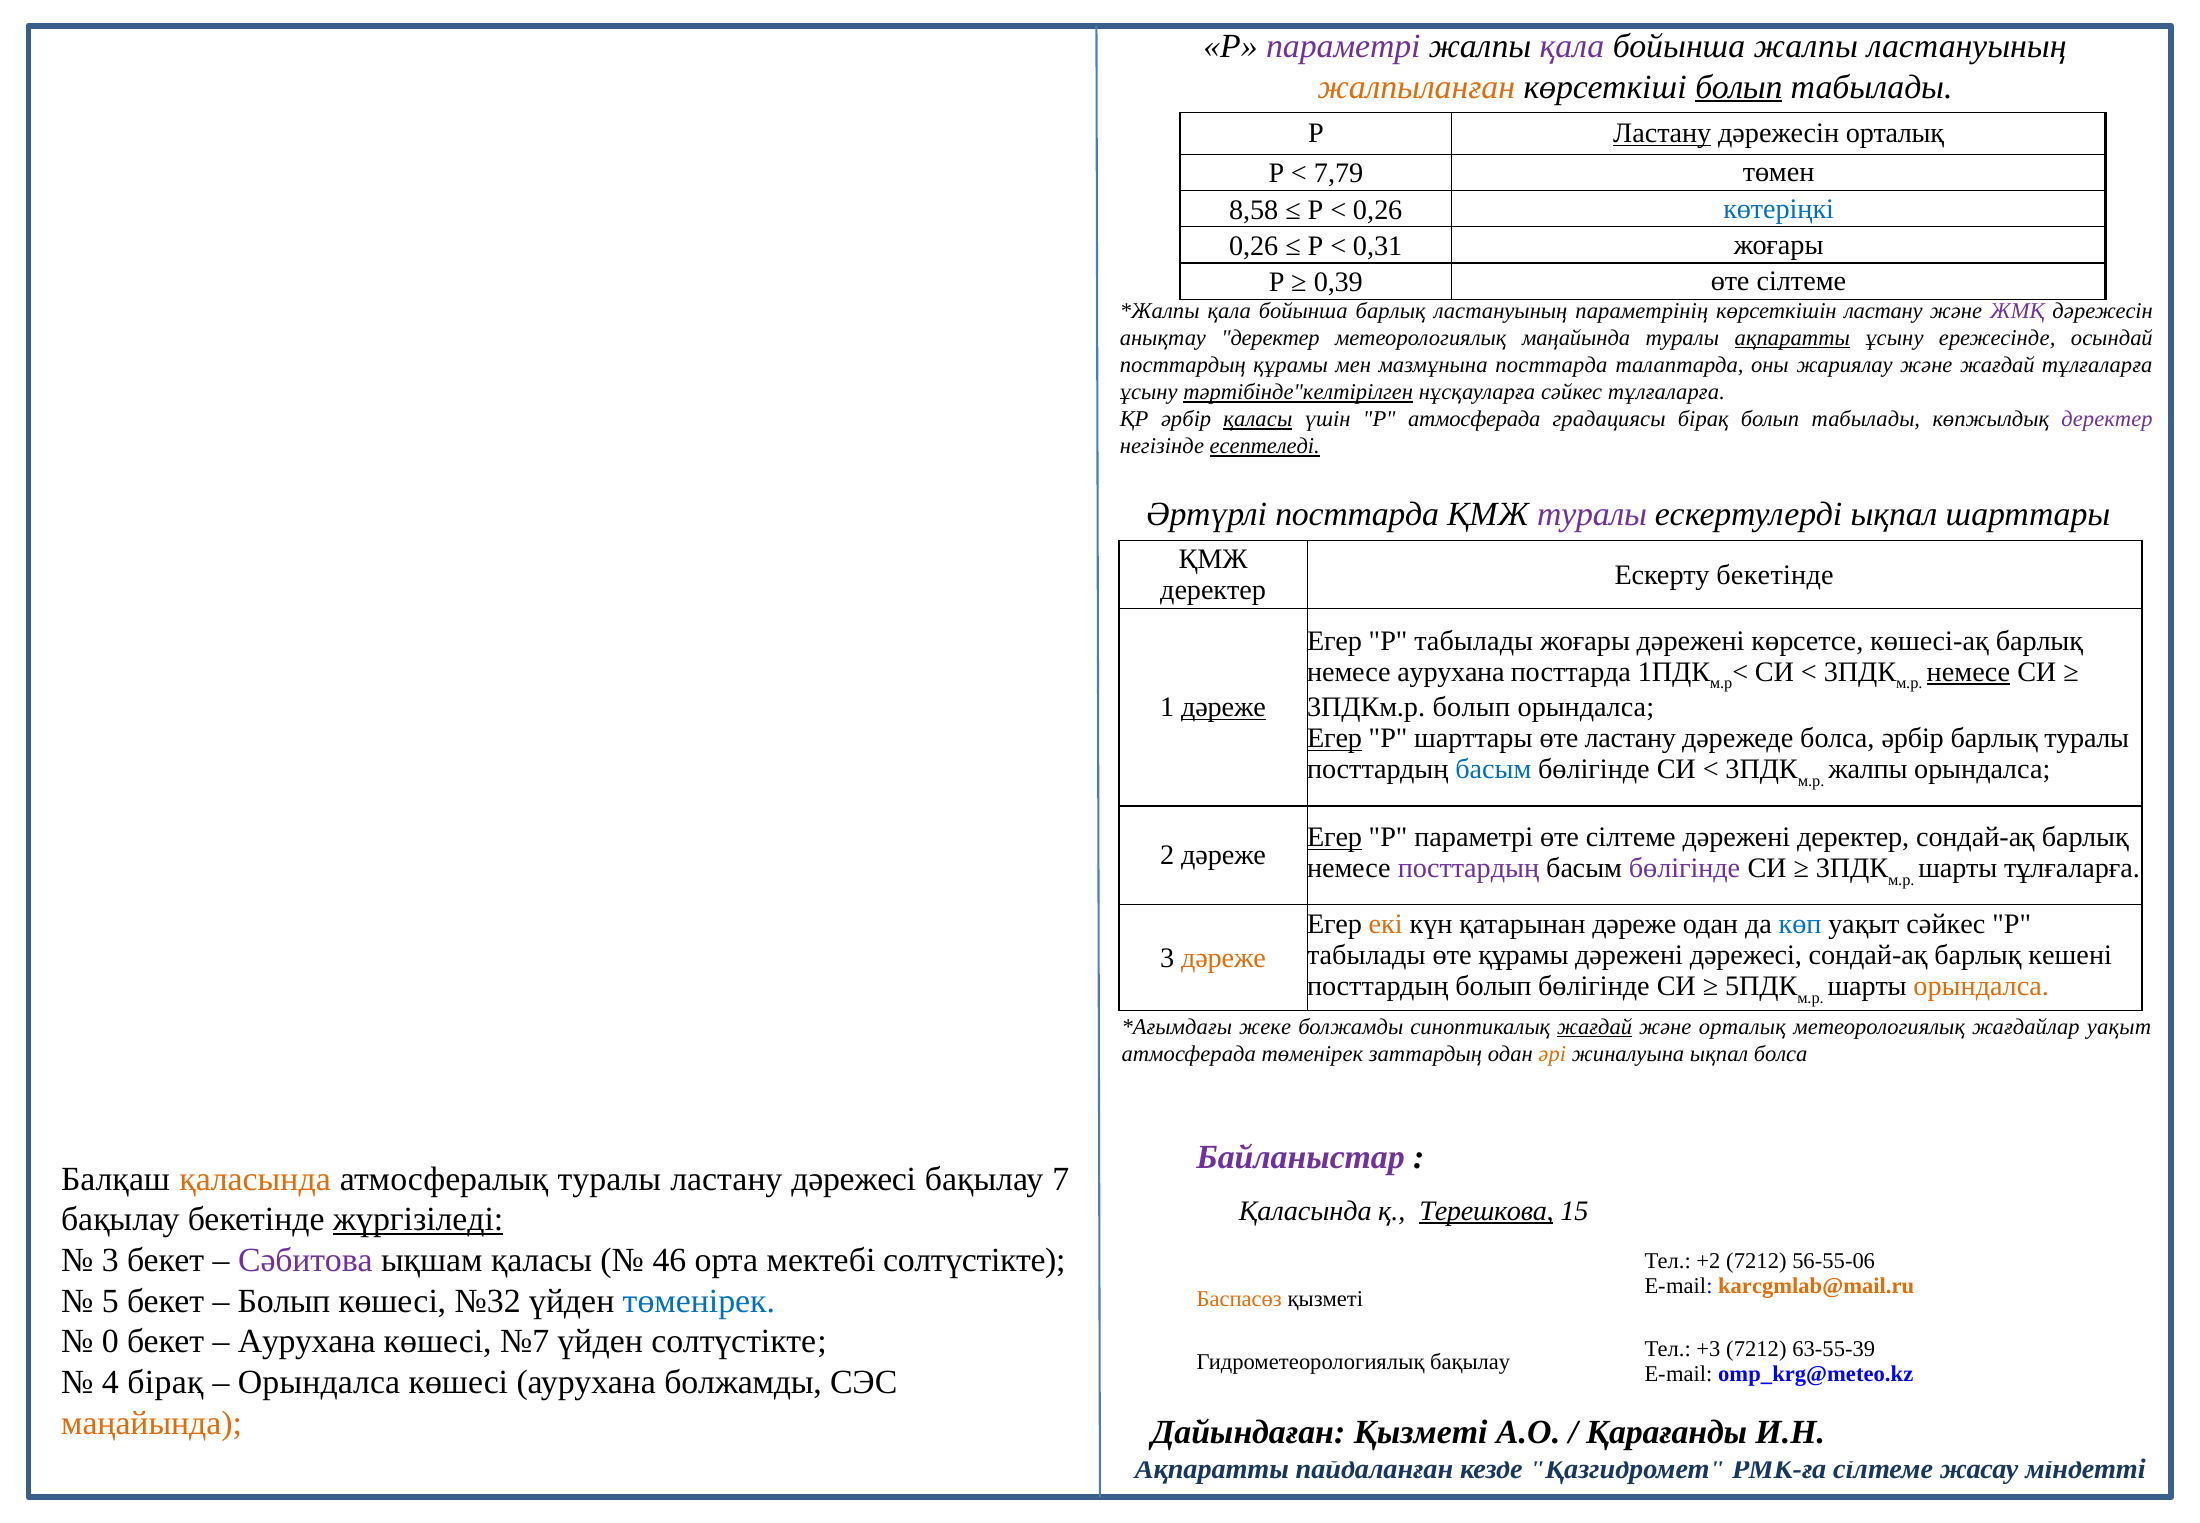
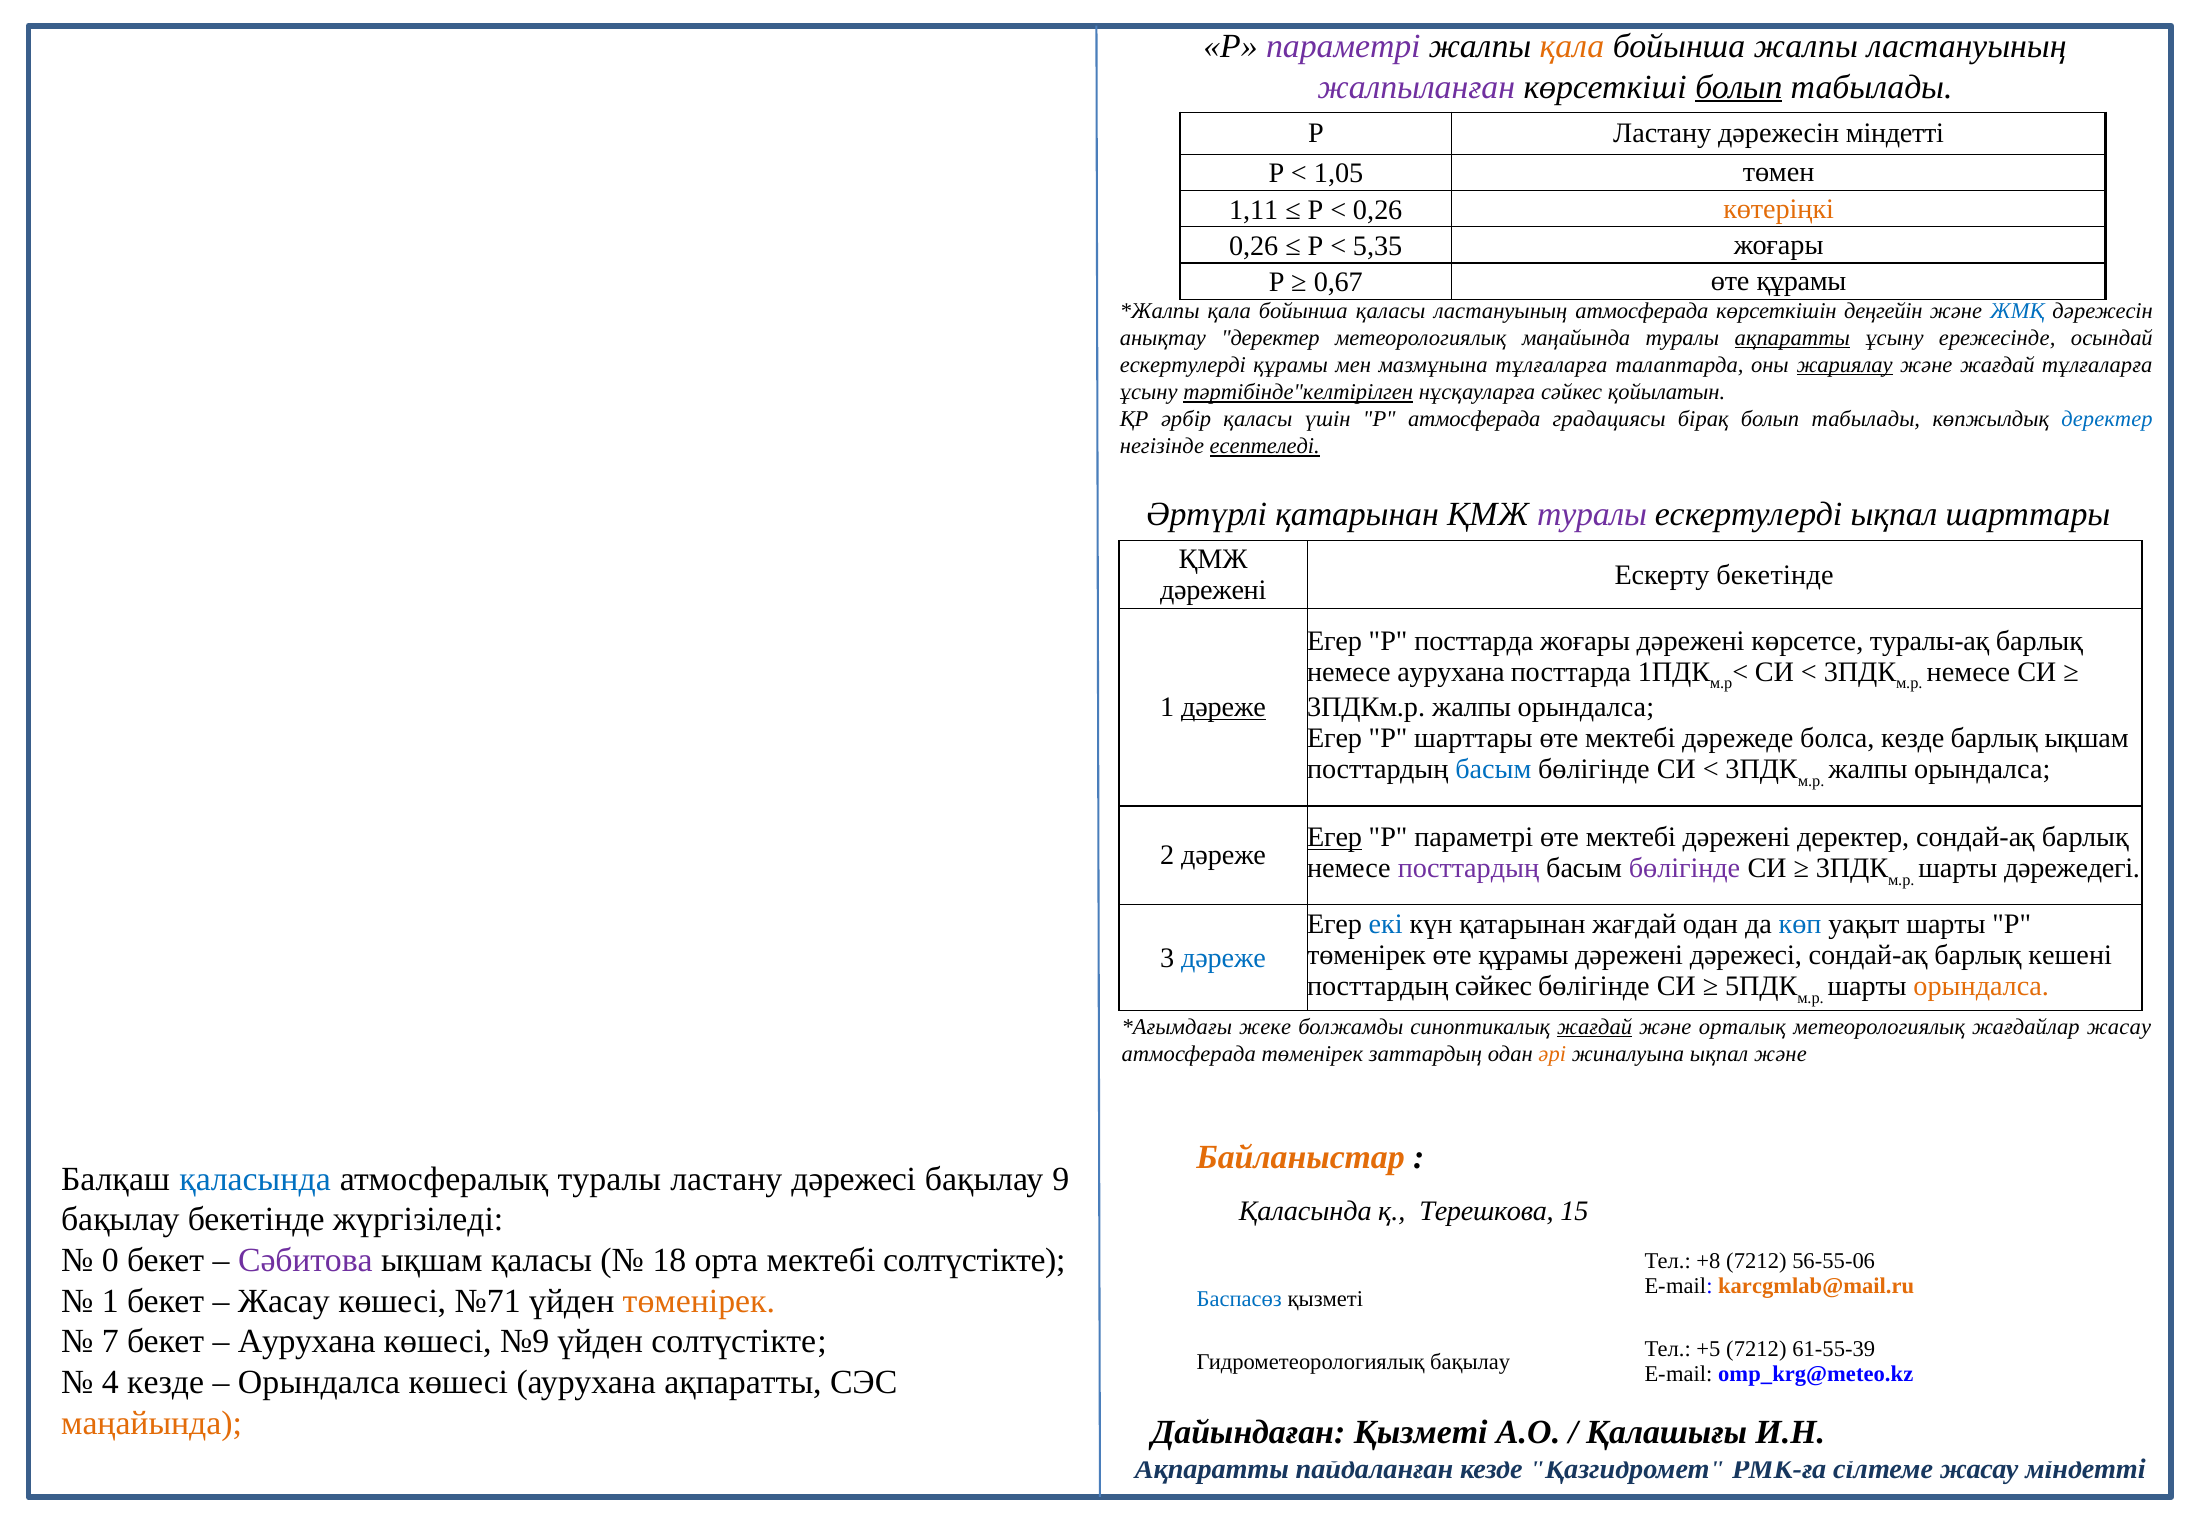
қала colour: purple -> orange (1572, 46)
жалпыланған colour: orange -> purple (1416, 87)
Ластану underline: present -> none (1662, 133)
дәрежесін орталық: орталық -> міндетті (1895, 133)
7,79: 7,79 -> 1,05 (1339, 174)
8,58: 8,58 -> 1,11 (1254, 210)
көтеріңкі colour: blue -> orange (1779, 209)
0,31: 0,31 -> 5,35 (1378, 246)
0,39: 0,39 -> 0,67 (1338, 282)
сілтеме: сілтеме -> құрамы (1801, 281)
бойынша барлық: барлық -> қаласы (1391, 311)
ластануының параметрінің: параметрінің -> атмосферада (1642, 311)
көрсеткішін ластану: ластану -> деңгейін (1883, 311)
ЖМҚ colour: purple -> blue (2017, 311)
посттардың: посттардың -> ескертулерді (1183, 365)
мазмұнына посттарда: посттарда -> тұлғаларға (1551, 365)
жариялау underline: none -> present (1845, 365)
сәйкес тұлғаларға: тұлғаларға -> қойылатын (1667, 392)
қаласы underline: present -> none (1258, 419)
деректер colour: purple -> blue (2107, 419)
Әртүрлі посттарда: посттарда -> қатарынан (1357, 514)
деректер: деректер -> дәрежені (1213, 590)
Егер Р табылады: табылады -> посттарда (1474, 641)
көшесі-ақ: көшесі-ақ -> туралы-ақ (1930, 641)
немесе underline: present -> none (1968, 672)
3ПДКм.р болып: болып -> жалпы (1472, 707)
Егер underline: present -> none (1335, 739)
ластану: ластану -> мектебі (1630, 739)
болса әрбір: әрбір -> кезде (1913, 739)
барлық туралы: туралы -> ықшам (2087, 739)
параметрі өте сілтеме: сілтеме -> мектебі (1631, 838)
шарты тұлғаларға: тұлғаларға -> дәрежедегі (2072, 869)
екі colour: orange -> blue (1386, 925)
қатарынан дәреже: дәреже -> жағдай (1634, 925)
уақыт сәйкес: сәйкес -> шарты (1946, 925)
табылады: табылады -> төменірек (1366, 956)
дәреже colour: orange -> blue (1224, 958)
посттардың болып: болып -> сәйкес (1493, 987)
жағдайлар уақыт: уақыт -> жасау (2119, 1027)
ықпал болса: болса -> және (1780, 1054)
Байланыстар colour: purple -> orange (1301, 1158)
қаласында colour: orange -> blue (255, 1179)
7: 7 -> 9 (1061, 1179)
Терешкова underline: present -> none (1486, 1211)
жүргізіледі underline: present -> none (418, 1220)
3: 3 -> 0 (110, 1260)
46: 46 -> 18 (669, 1260)
+2: +2 -> +8 (1708, 1261)
5: 5 -> 1 (110, 1301)
Болып: Болып -> Жасау (284, 1301)
№32: №32 -> №71 (488, 1301)
төменірек colour: blue -> orange (699, 1301)
Баспасөз colour: orange -> blue (1239, 1299)
0: 0 -> 7 (110, 1342)
№7: №7 -> №9 (525, 1342)
+3: +3 -> +5 (1708, 1349)
63-55-39: 63-55-39 -> 61-55-39 (1834, 1349)
4 бірақ: бірақ -> кезде (166, 1382)
аурухана болжамды: болжамды -> ақпаратты (743, 1382)
Қарағанды: Қарағанды -> Қалашығы (1667, 1432)
